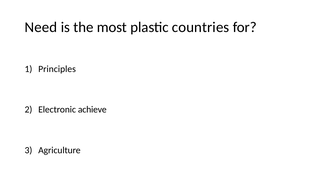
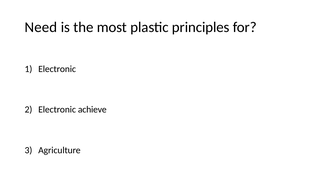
countries: countries -> principles (201, 27)
Principles: Principles -> Electronic (57, 69)
